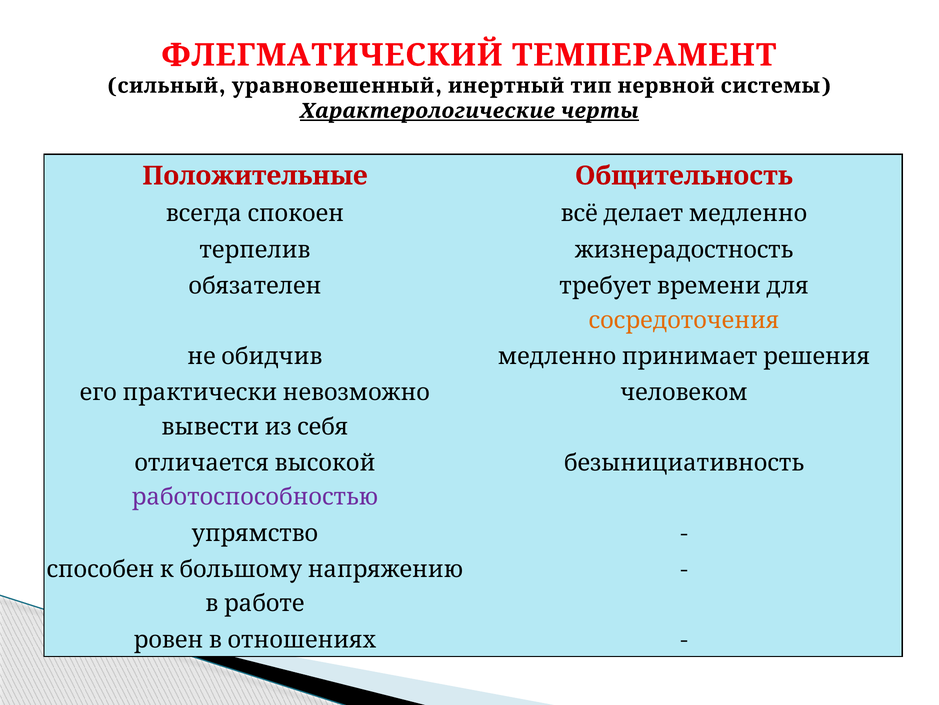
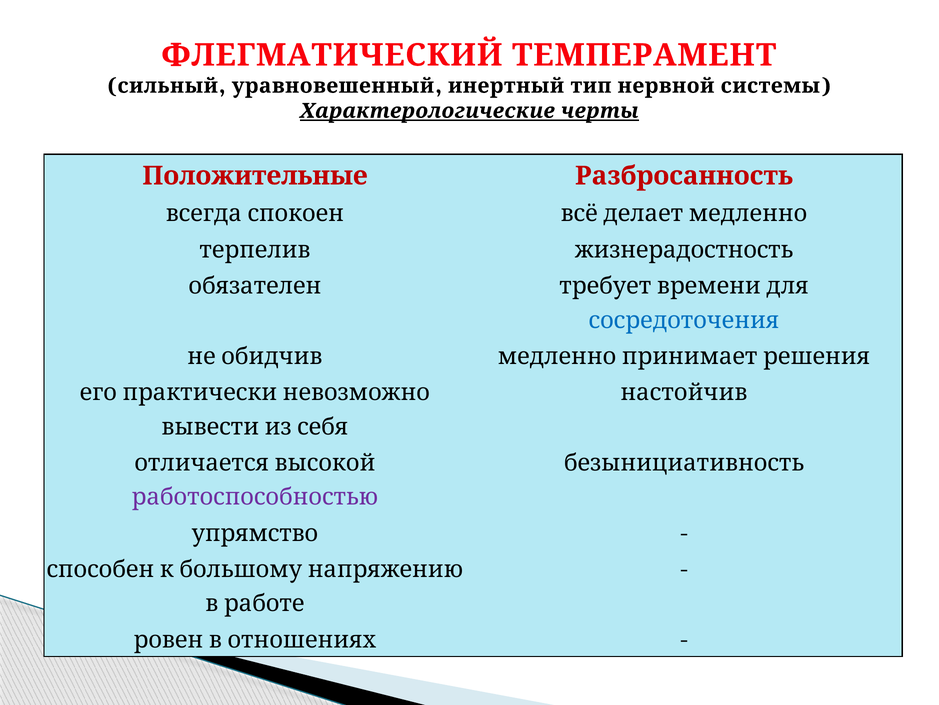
Общительность: Общительность -> Разбросанность (684, 176)
сосредоточения colour: orange -> blue (684, 320)
человеком: человеком -> настойчив (684, 392)
